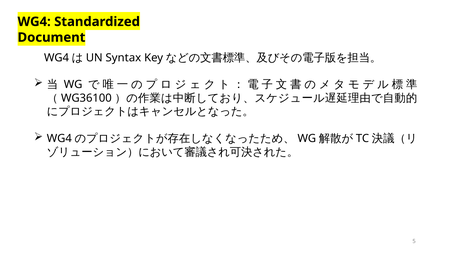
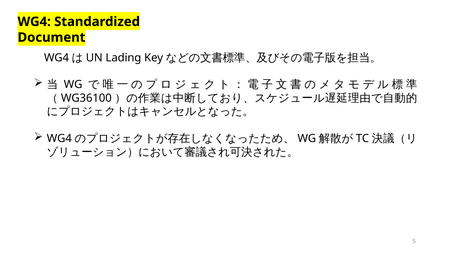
Syntax: Syntax -> Lading (123, 58)
